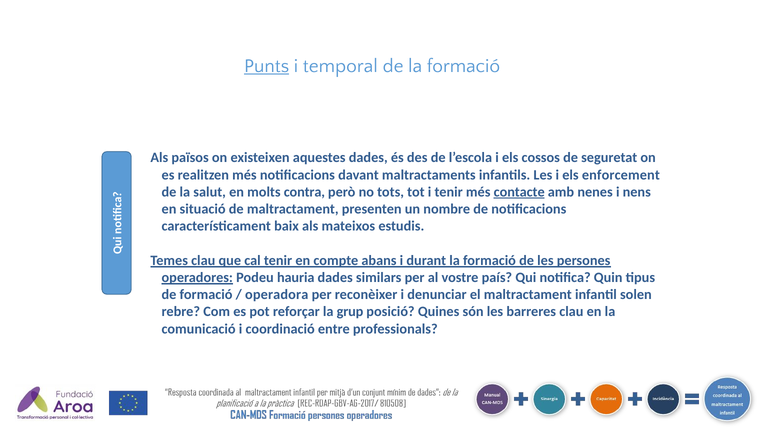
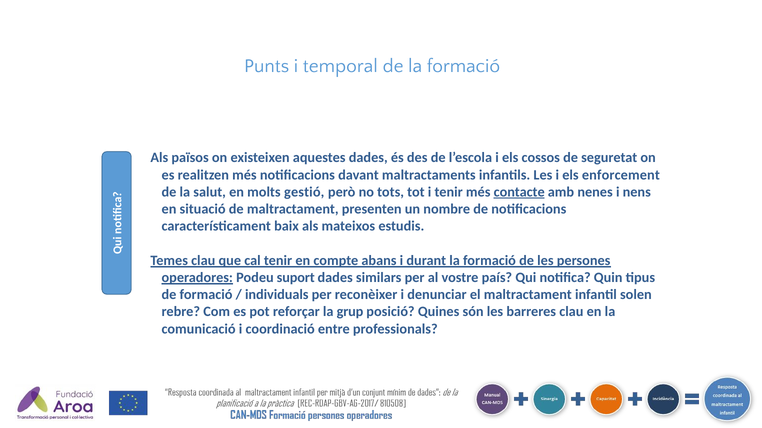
Punts underline: present -> none (267, 66)
contra: contra -> gestió (304, 192)
hauria: hauria -> suport (296, 278)
operadora: operadora -> individuals (277, 295)
